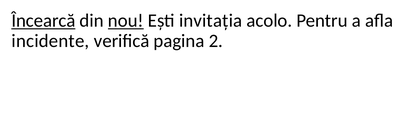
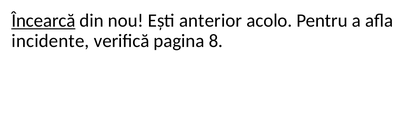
nou underline: present -> none (126, 21)
invitația: invitația -> anterior (211, 21)
2: 2 -> 8 (216, 41)
